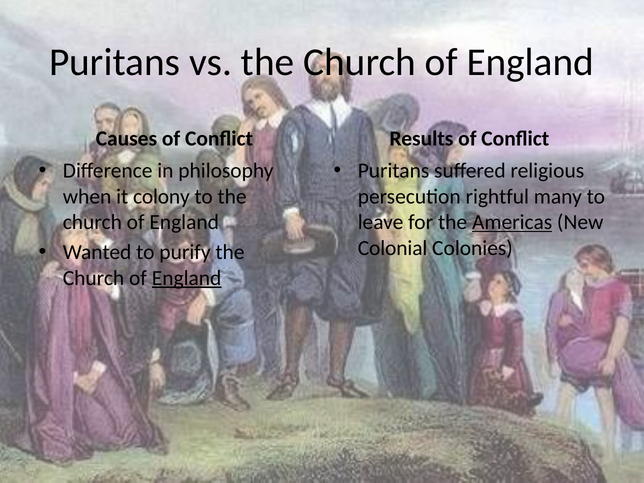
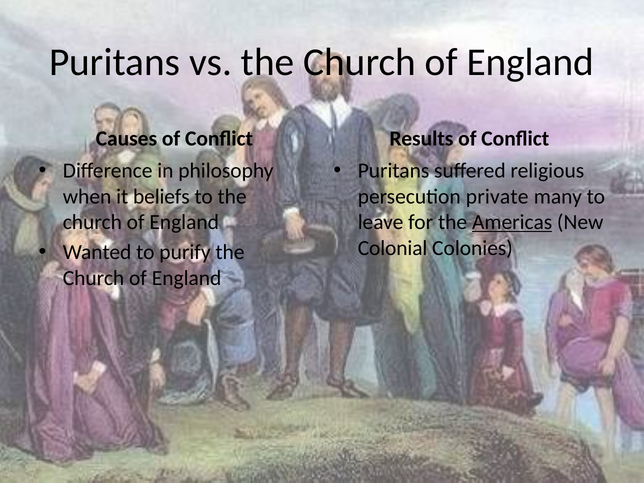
colony: colony -> beliefs (161, 197)
rightful: rightful -> private (497, 197)
England underline: present -> none (187, 278)
